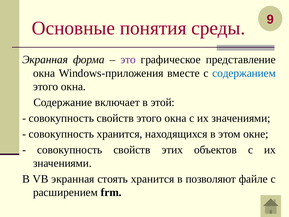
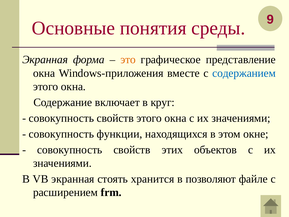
это colour: purple -> orange (128, 60)
этой: этой -> круг (163, 102)
совокупность хранится: хранится -> функции (119, 134)
